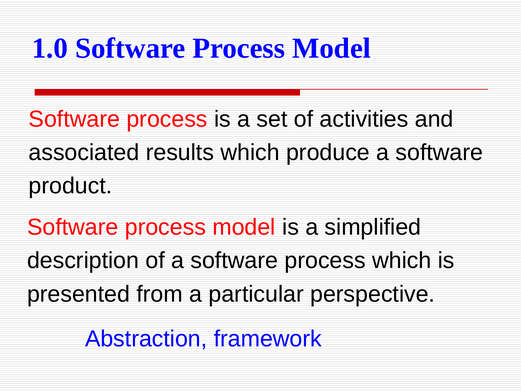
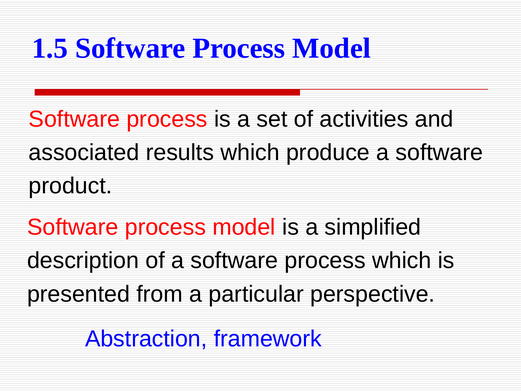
1.0: 1.0 -> 1.5 (50, 48)
